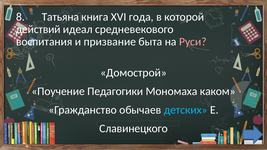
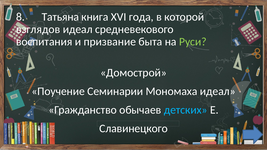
действий: действий -> взглядов (38, 29)
Руси colour: pink -> light green (193, 42)
Педагогики: Педагогики -> Семинарии (115, 91)
Мономаха каком: каком -> идеал (218, 91)
